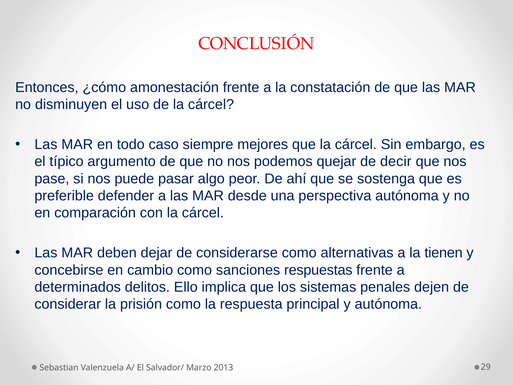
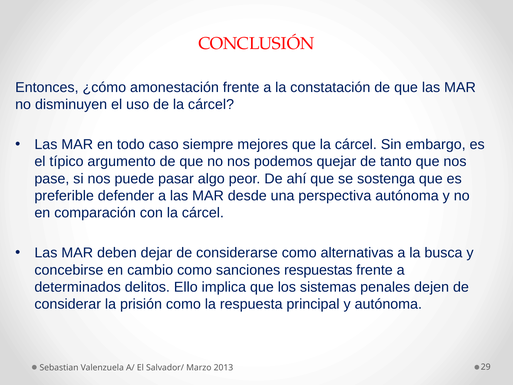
decir: decir -> tanto (396, 161)
tienen: tienen -> busca (443, 253)
